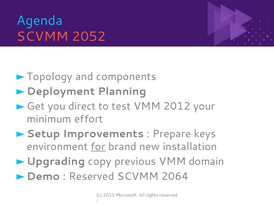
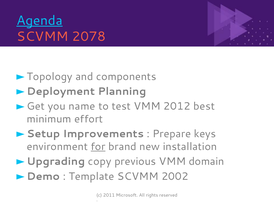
Agenda underline: none -> present (40, 21)
2052: 2052 -> 2078 (89, 37)
direct: direct -> name (82, 107)
your: your -> best (204, 107)
Reserved: Reserved -> Template (91, 177)
2064: 2064 -> 2002 (175, 177)
